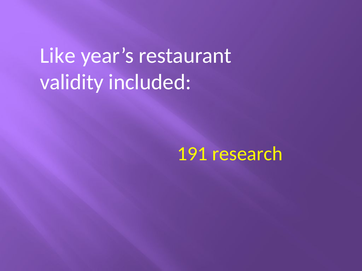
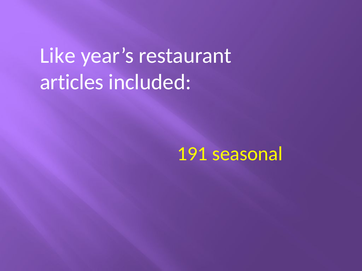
validity: validity -> articles (72, 82)
research: research -> seasonal (247, 154)
